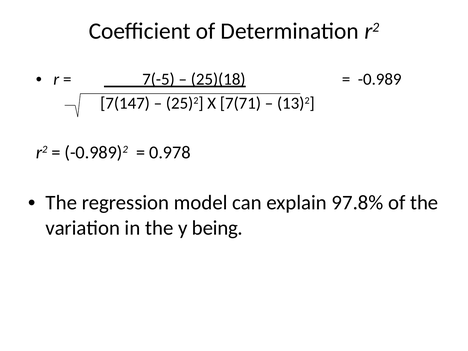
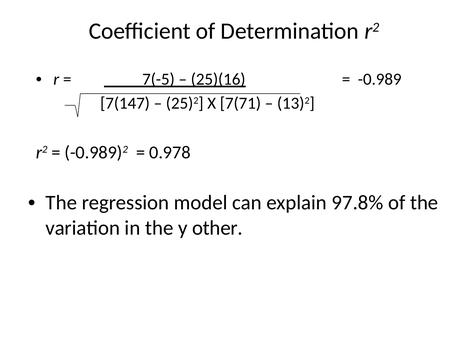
25)(18: 25)(18 -> 25)(16 (218, 79)
being: being -> other (217, 228)
